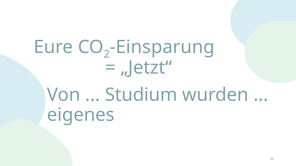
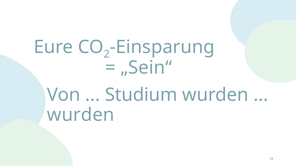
„Jetzt“: „Jetzt“ -> „Sein“ (146, 68)
eigenes: eigenes -> wurden (81, 115)
